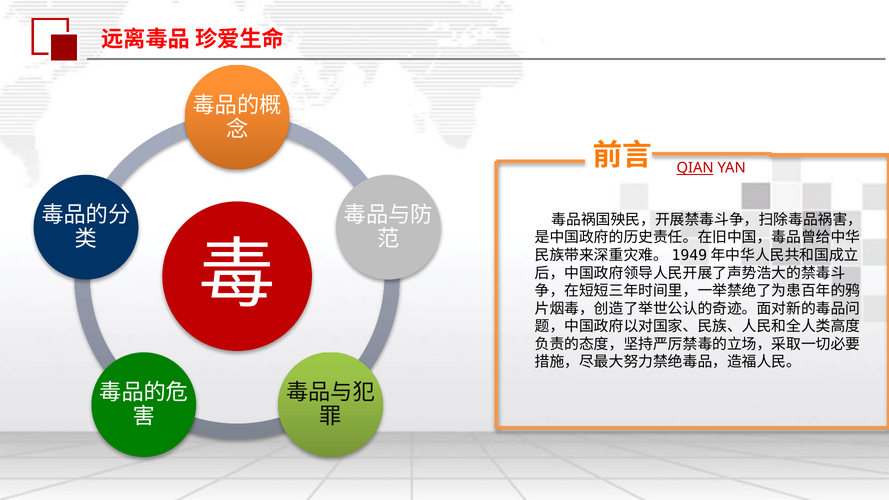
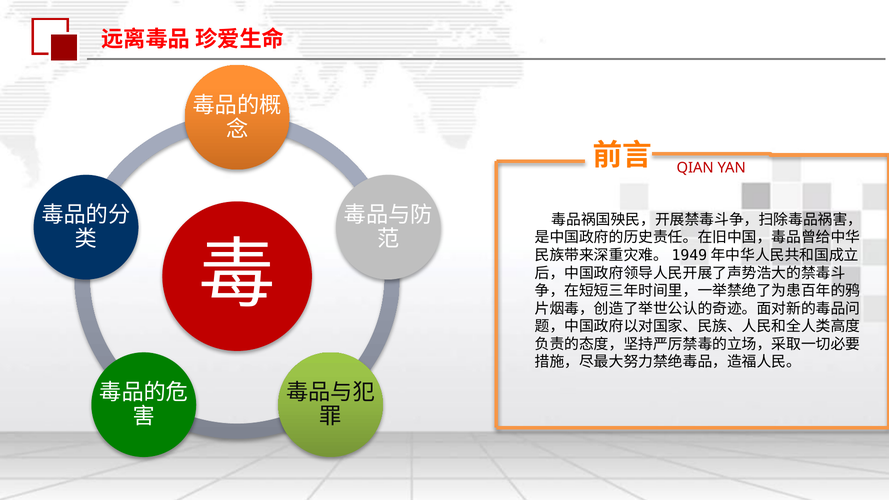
QIAN underline: present -> none (695, 168)
